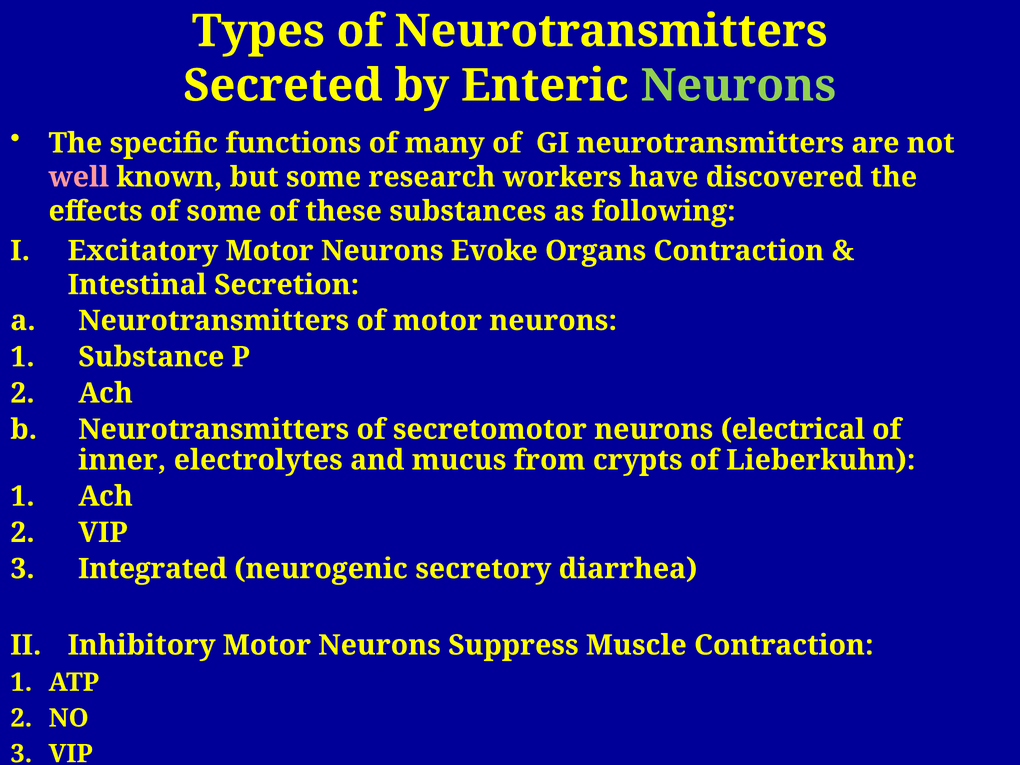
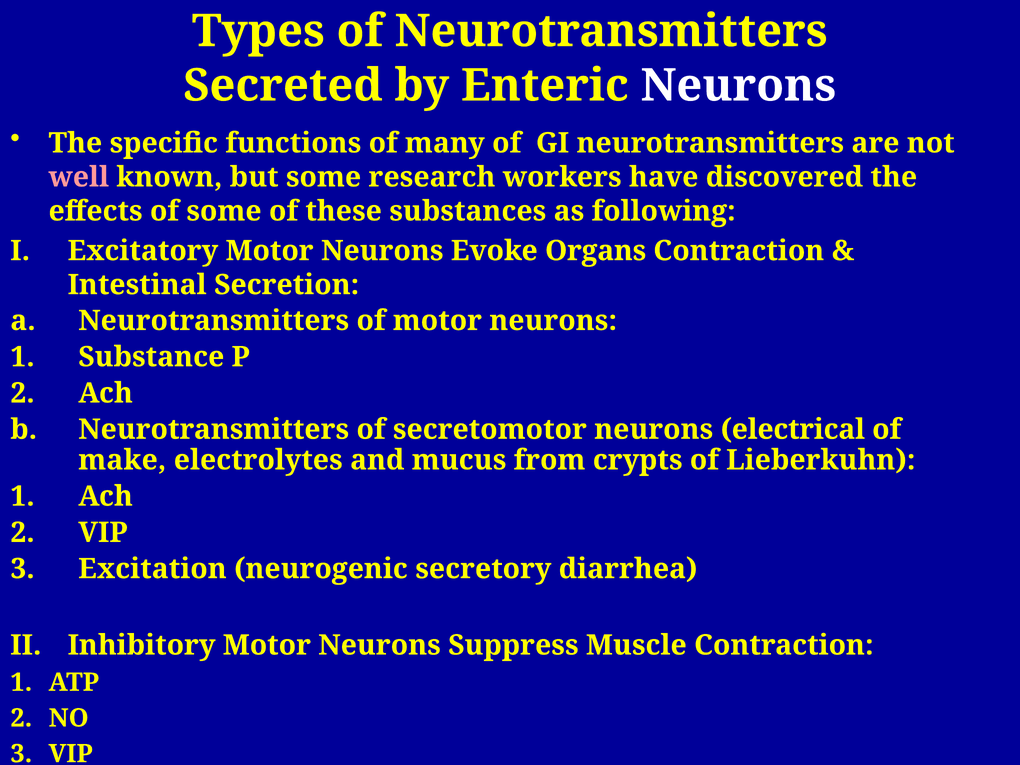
Neurons colour: light green -> white (738, 86)
inner: inner -> make (122, 460)
Integrated: Integrated -> Excitation (152, 569)
